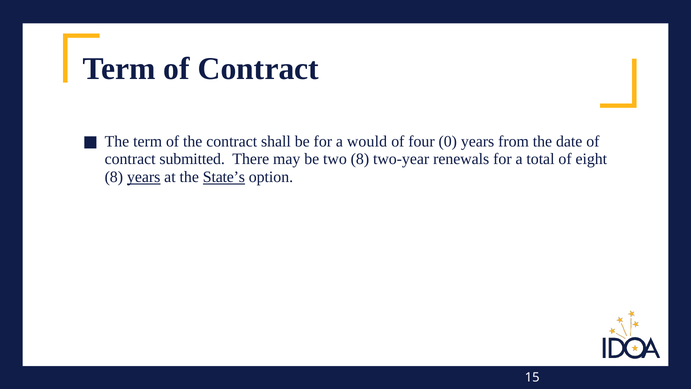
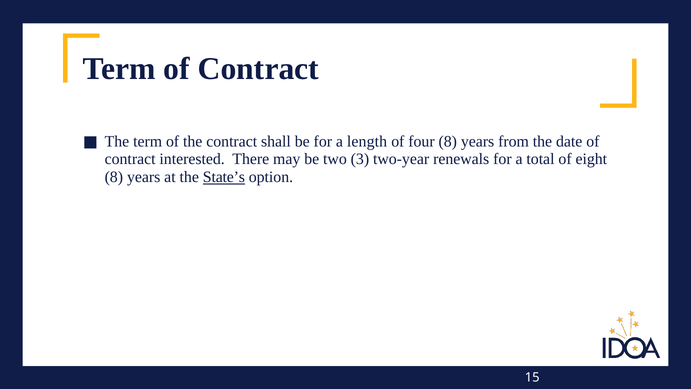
would: would -> length (367, 141)
four 0: 0 -> 8 (448, 141)
submitted: submitted -> interested (192, 159)
two 8: 8 -> 3 (360, 159)
years underline: present -> none (144, 177)
